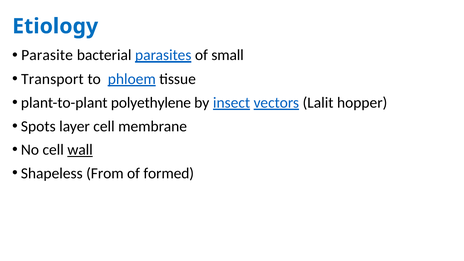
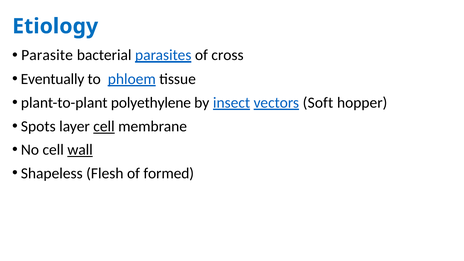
small: small -> cross (227, 55)
Transport: Transport -> Eventually (53, 79)
Lalit: Lalit -> Soft (318, 103)
cell underline: none -> present (104, 126)
From: From -> Flesh (105, 173)
